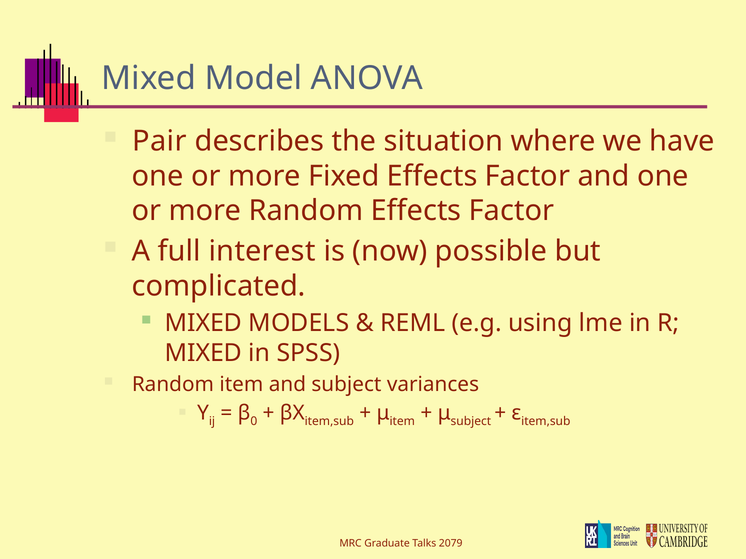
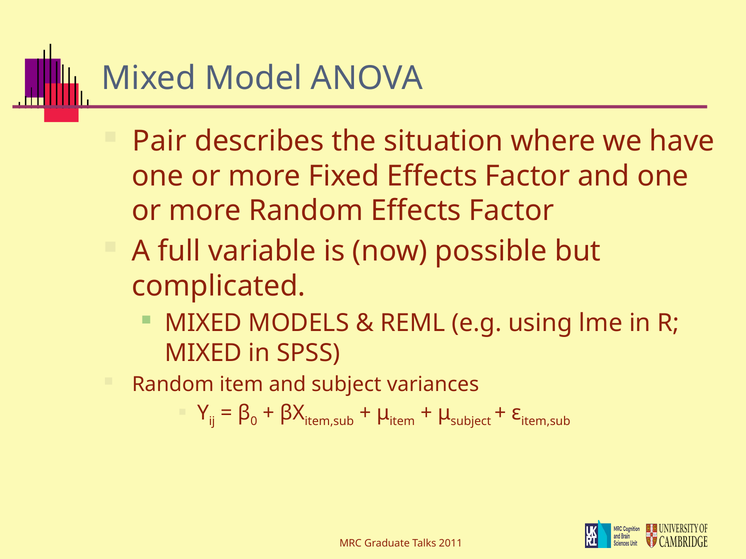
interest: interest -> variable (262, 252)
2079: 2079 -> 2011 (451, 544)
